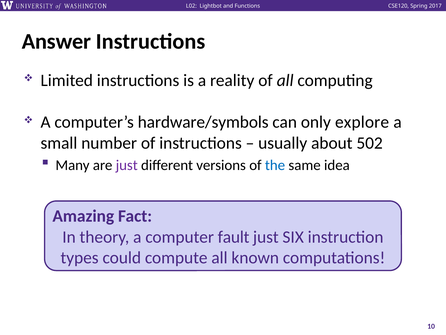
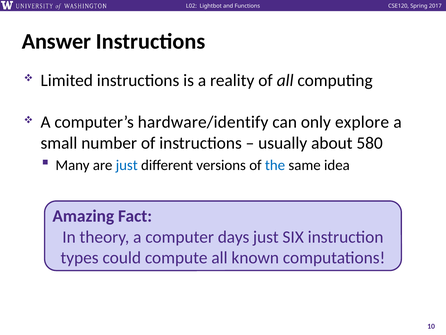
hardware/symbols: hardware/symbols -> hardware/identify (203, 122)
502: 502 -> 580 (370, 143)
just colour: purple -> blue (127, 165)
fault: fault -> days (234, 237)
